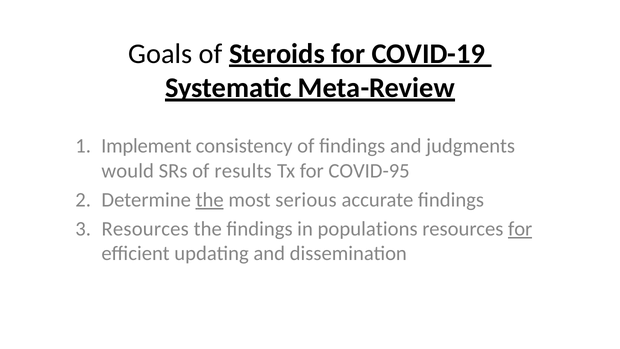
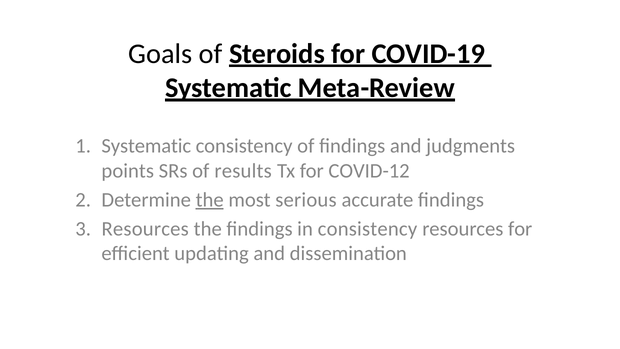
Implement: Implement -> Systematic (146, 146)
would: would -> points (128, 171)
COVID-95: COVID-95 -> COVID-12 (369, 171)
in populations: populations -> consistency (367, 229)
for underline: present -> none (520, 229)
